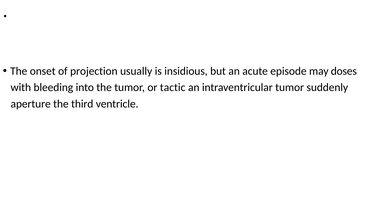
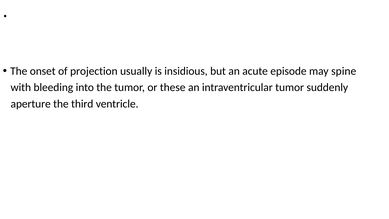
doses: doses -> spine (344, 71)
tactic: tactic -> these (173, 87)
